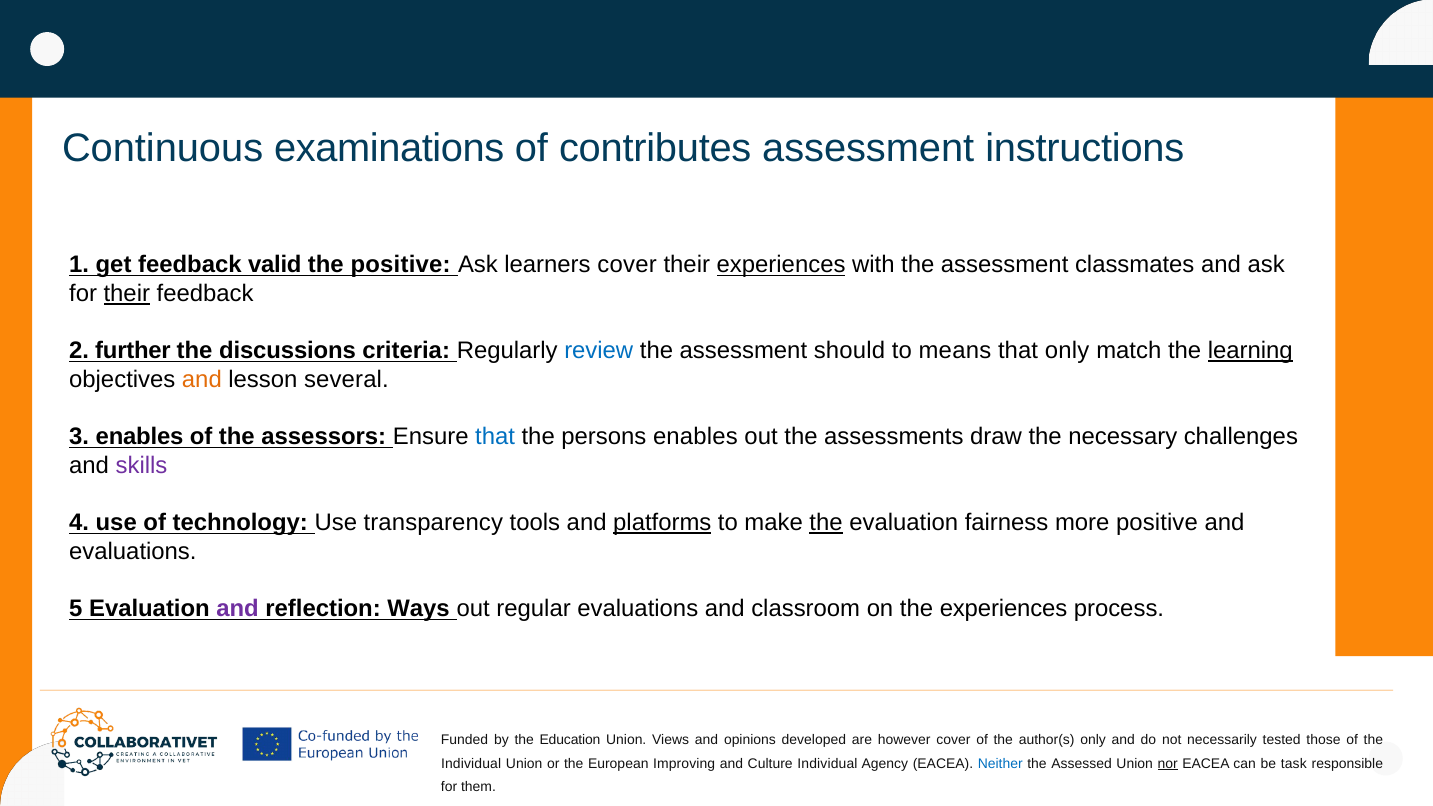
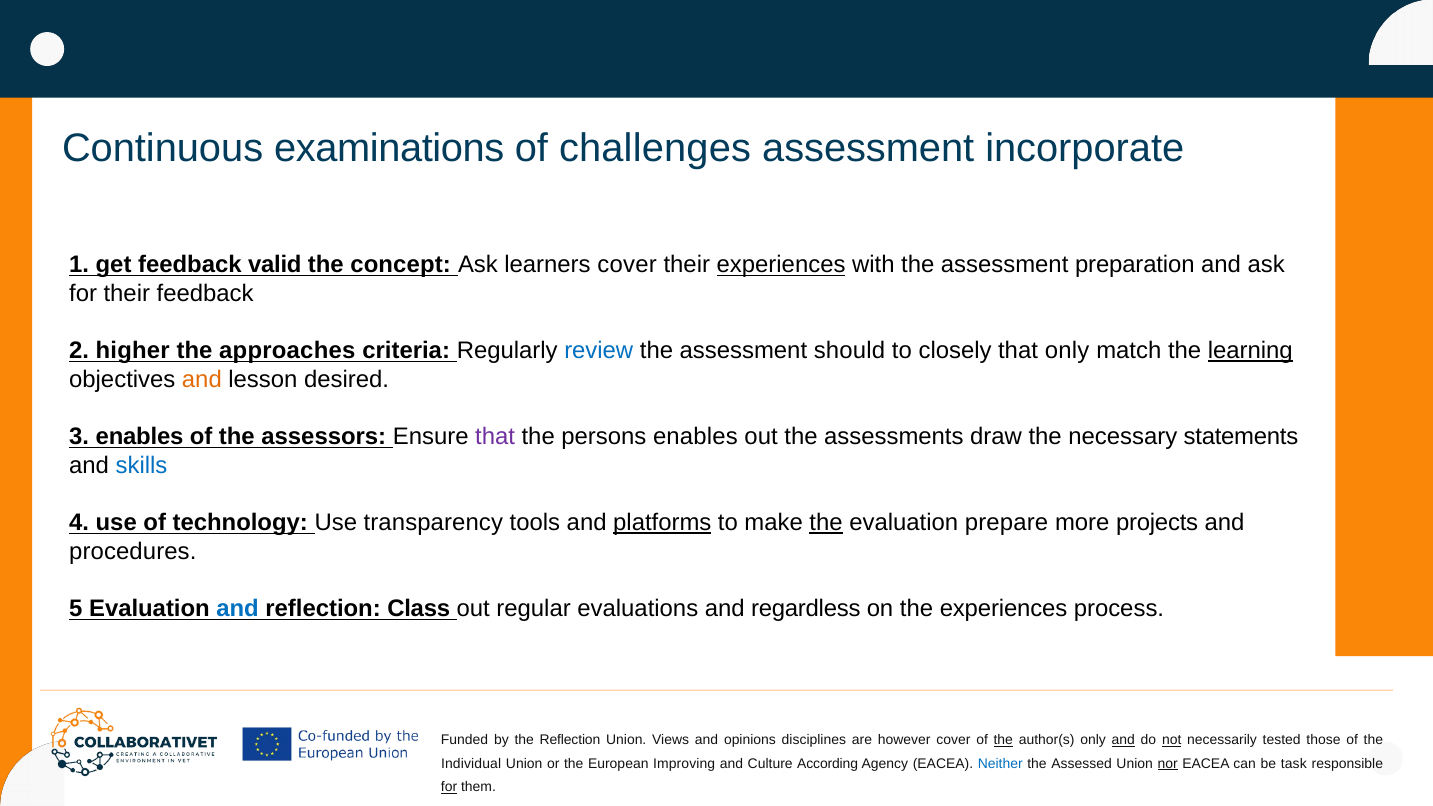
contributes: contributes -> challenges (655, 148)
instructions: instructions -> incorporate (1085, 148)
the positive: positive -> concept (401, 265)
classmates: classmates -> preparation (1135, 265)
their underline: present -> none (127, 294)
further: further -> higher (133, 351)
discussions: discussions -> approaches (287, 351)
means: means -> closely (955, 351)
several: several -> desired (347, 380)
that colour: blue -> purple (495, 437)
challenges: challenges -> statements (1241, 437)
skills colour: purple -> blue (141, 466)
fairness: fairness -> prepare (1006, 523)
more positive: positive -> projects (1157, 523)
evaluations: evaluations -> procedures (133, 552)
and colour: purple -> blue (238, 609)
Ways: Ways -> Class (419, 609)
classroom: classroom -> regardless (806, 609)
the Education: Education -> Reflection (570, 740)
developed: developed -> disciplines (814, 740)
the underline: none -> present (1003, 740)
and underline: none -> present (1123, 740)
not underline: none -> present (1172, 740)
Culture Individual: Individual -> According (828, 764)
for underline: none -> present (449, 787)
